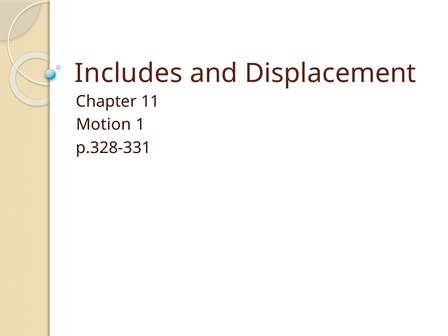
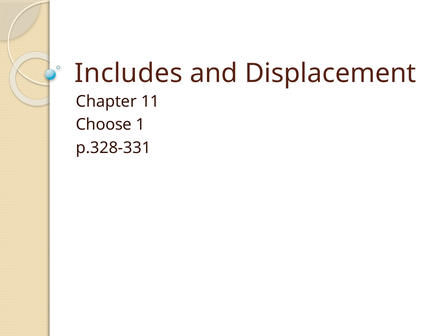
Motion: Motion -> Choose (104, 125)
